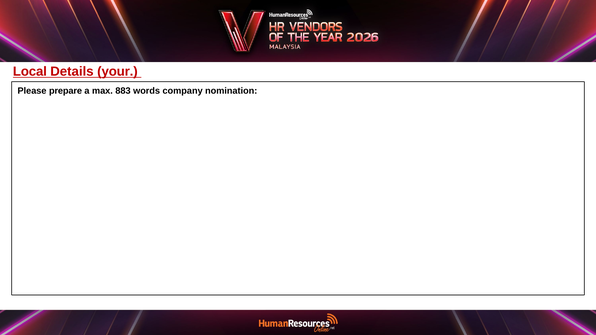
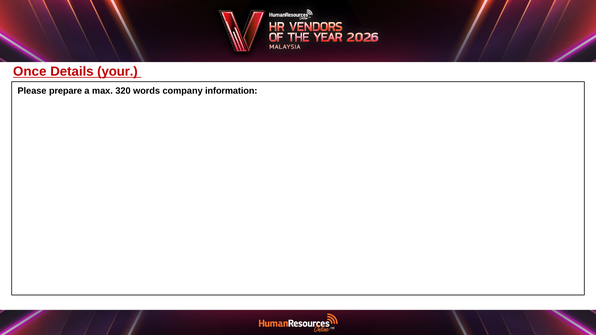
Local: Local -> Once (30, 72)
883: 883 -> 320 (123, 91)
nomination: nomination -> information (231, 91)
